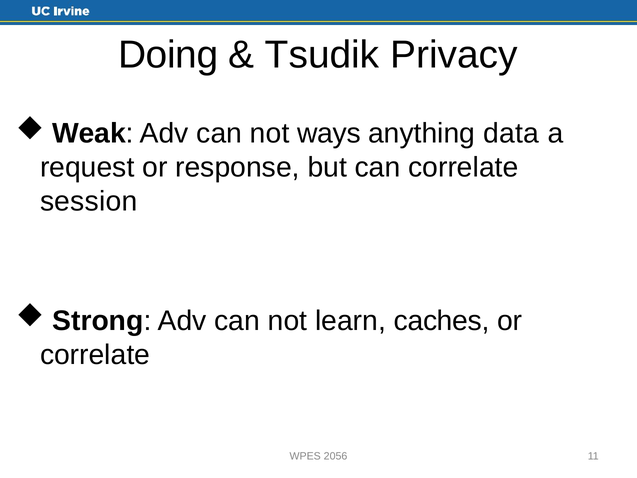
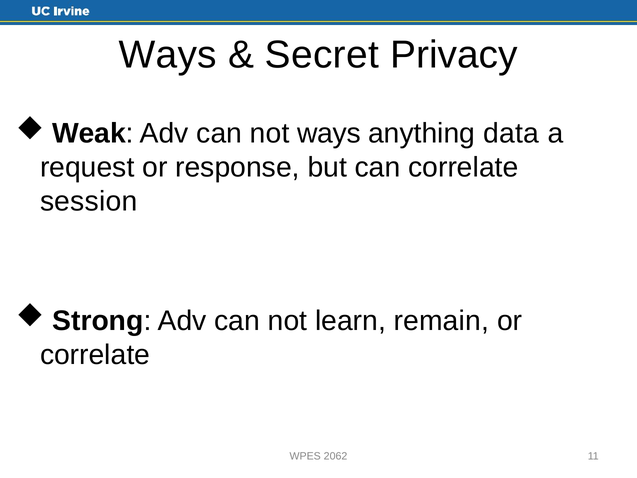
Doing: Doing -> Ways (168, 55)
Tsudik: Tsudik -> Secret (322, 55)
caches: caches -> remain (441, 320)
2056: 2056 -> 2062 (336, 456)
